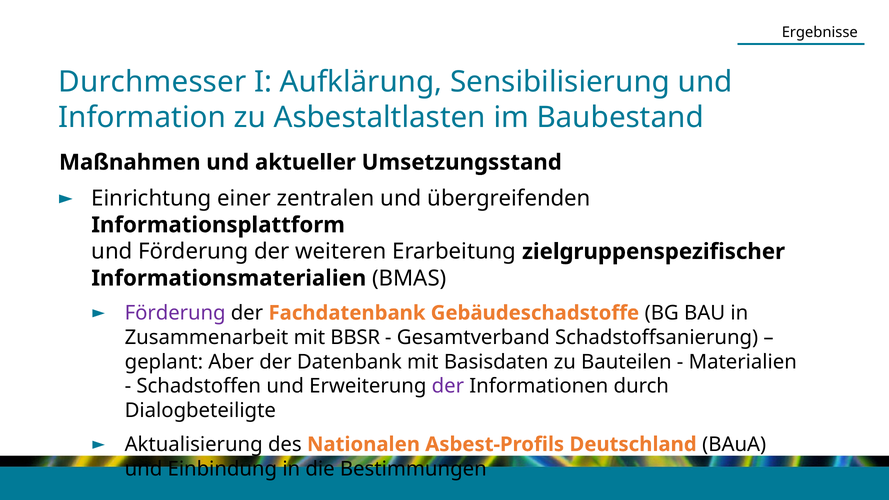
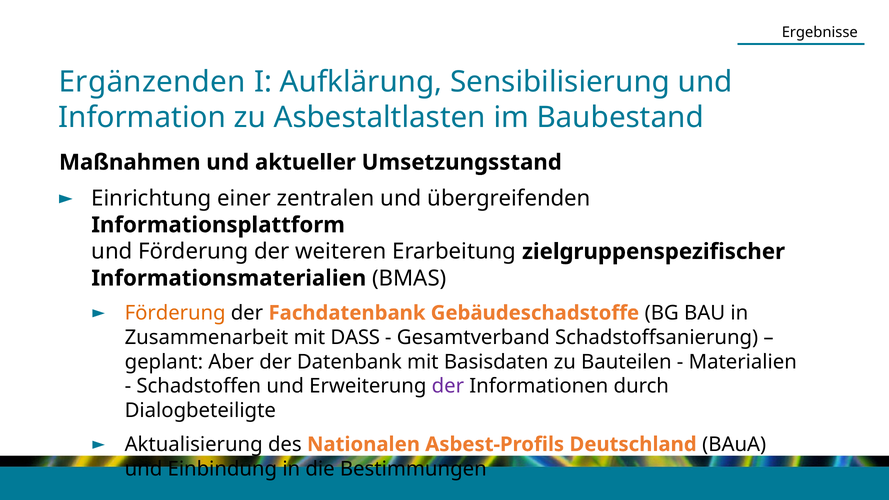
Durchmesser: Durchmesser -> Ergänzenden (152, 82)
Förderung colour: purple -> orange (175, 313)
BBSR: BBSR -> DASS (355, 337)
